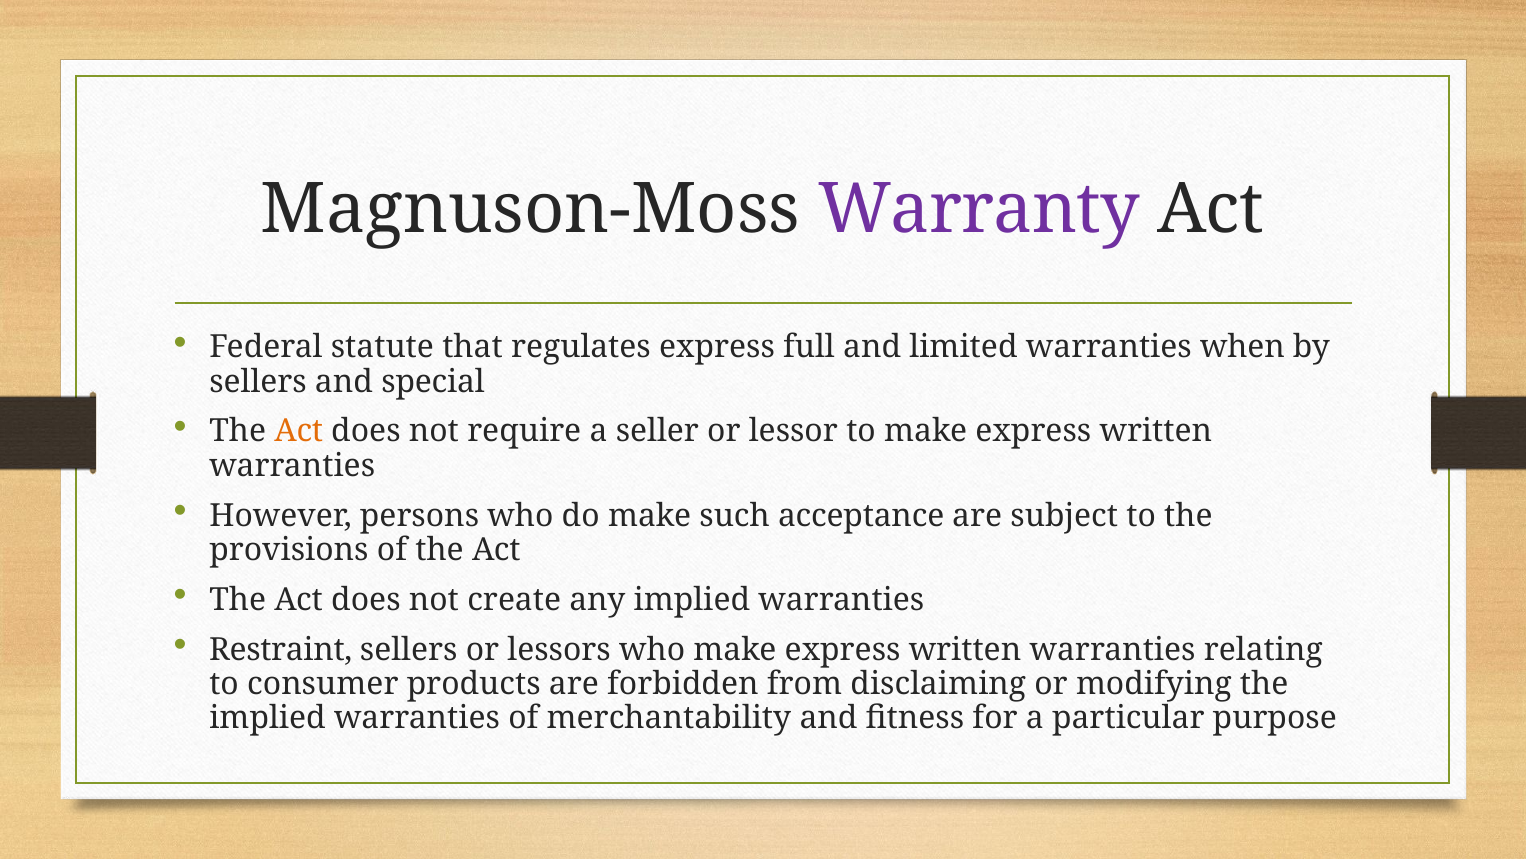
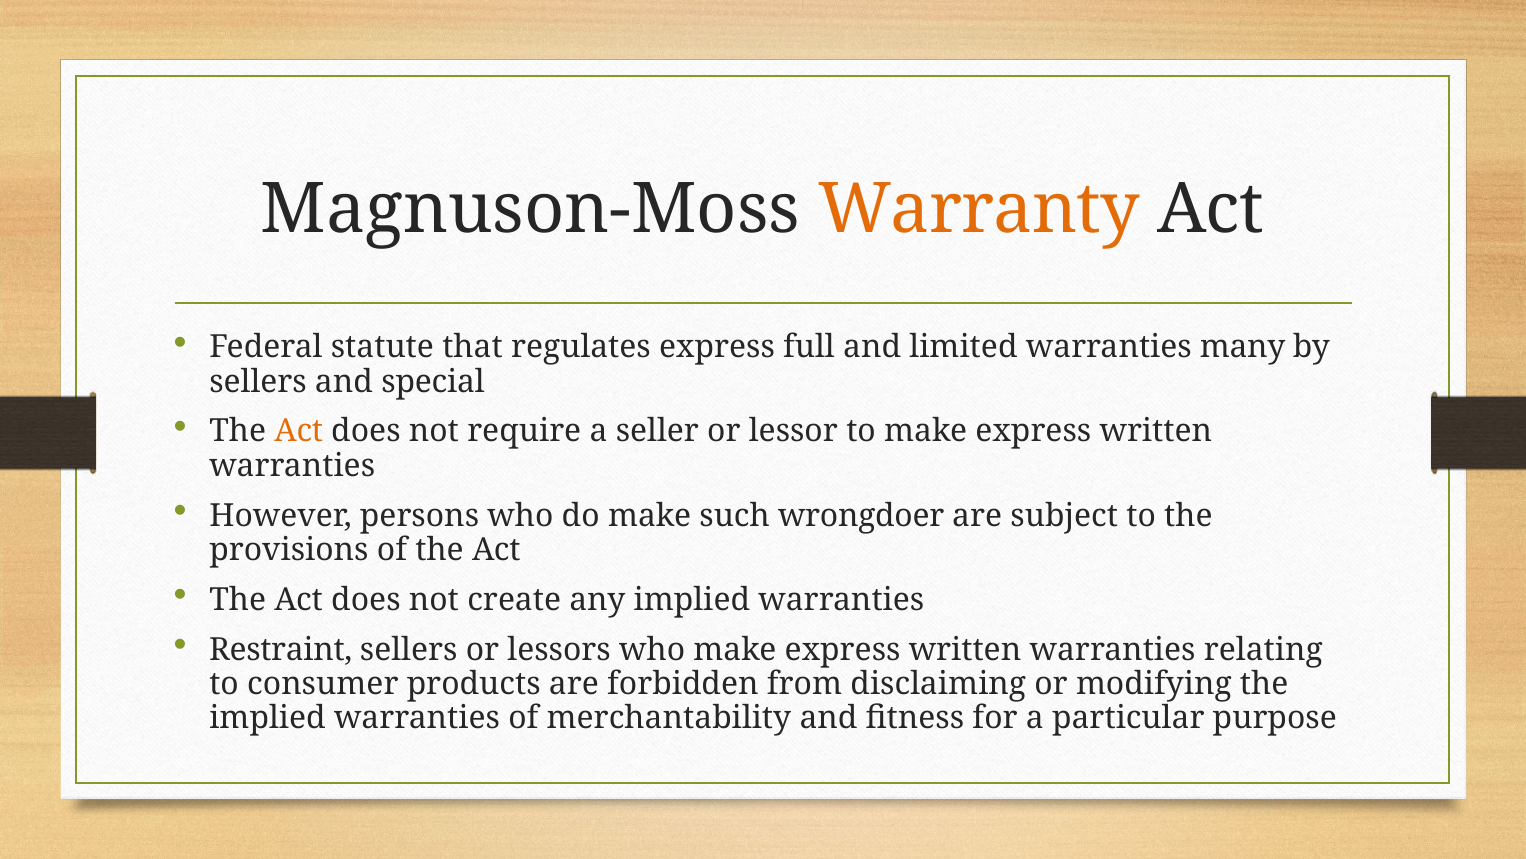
Warranty colour: purple -> orange (979, 209)
when: when -> many (1243, 347)
acceptance: acceptance -> wrongdoer (861, 515)
